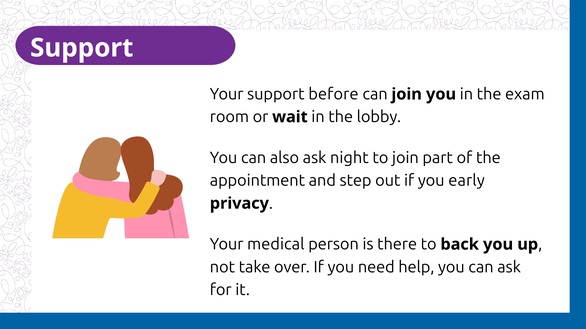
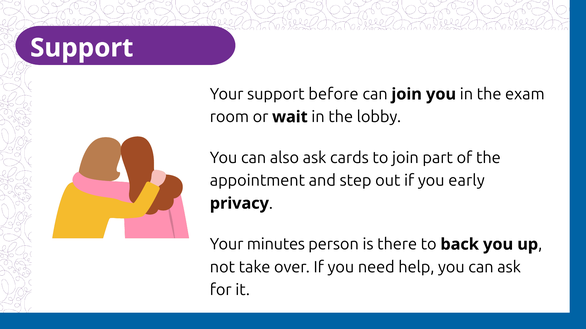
night: night -> cards (349, 158)
medical: medical -> minutes (276, 245)
